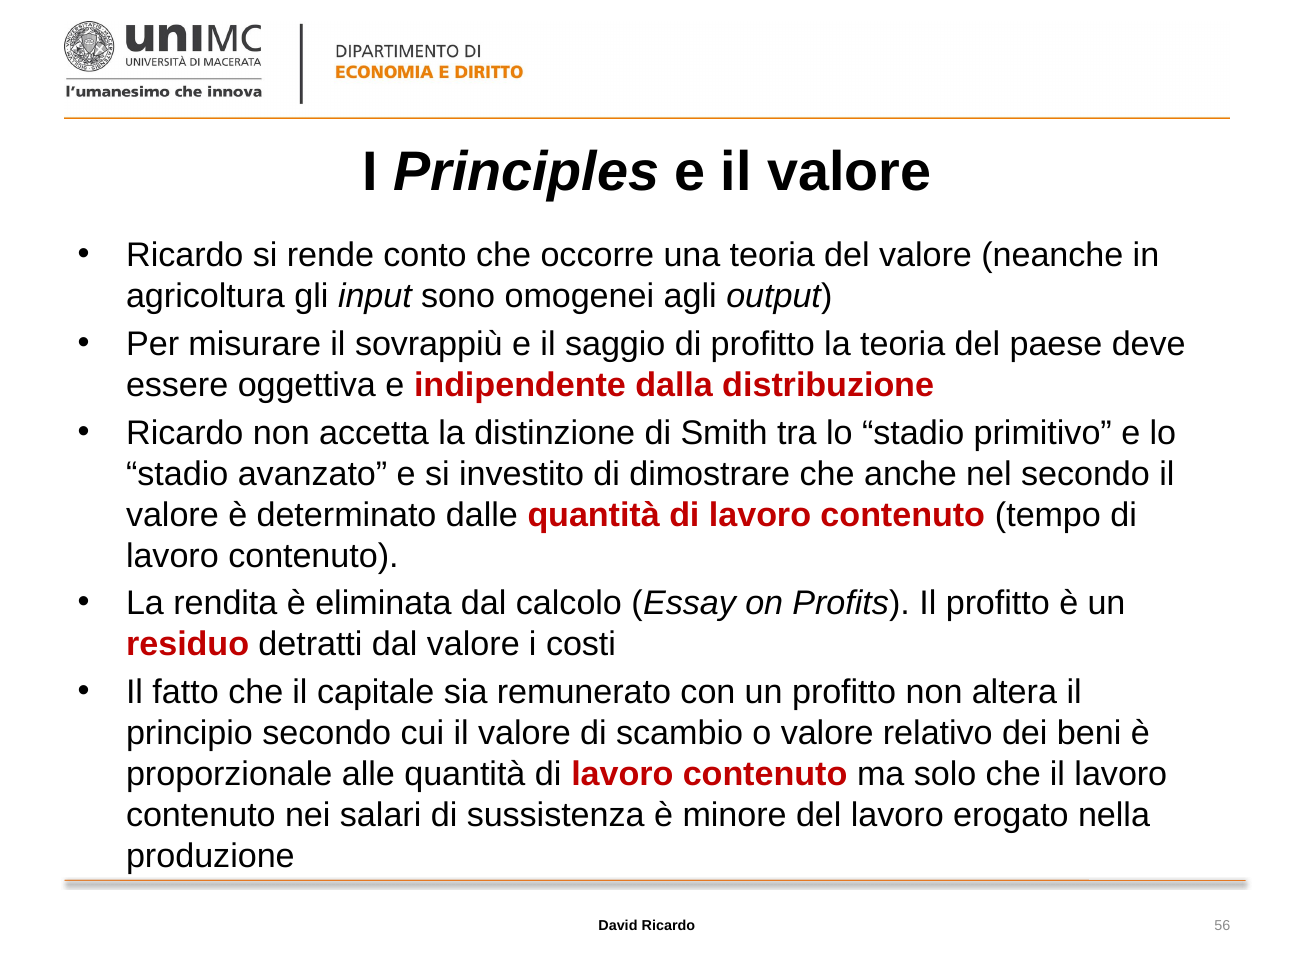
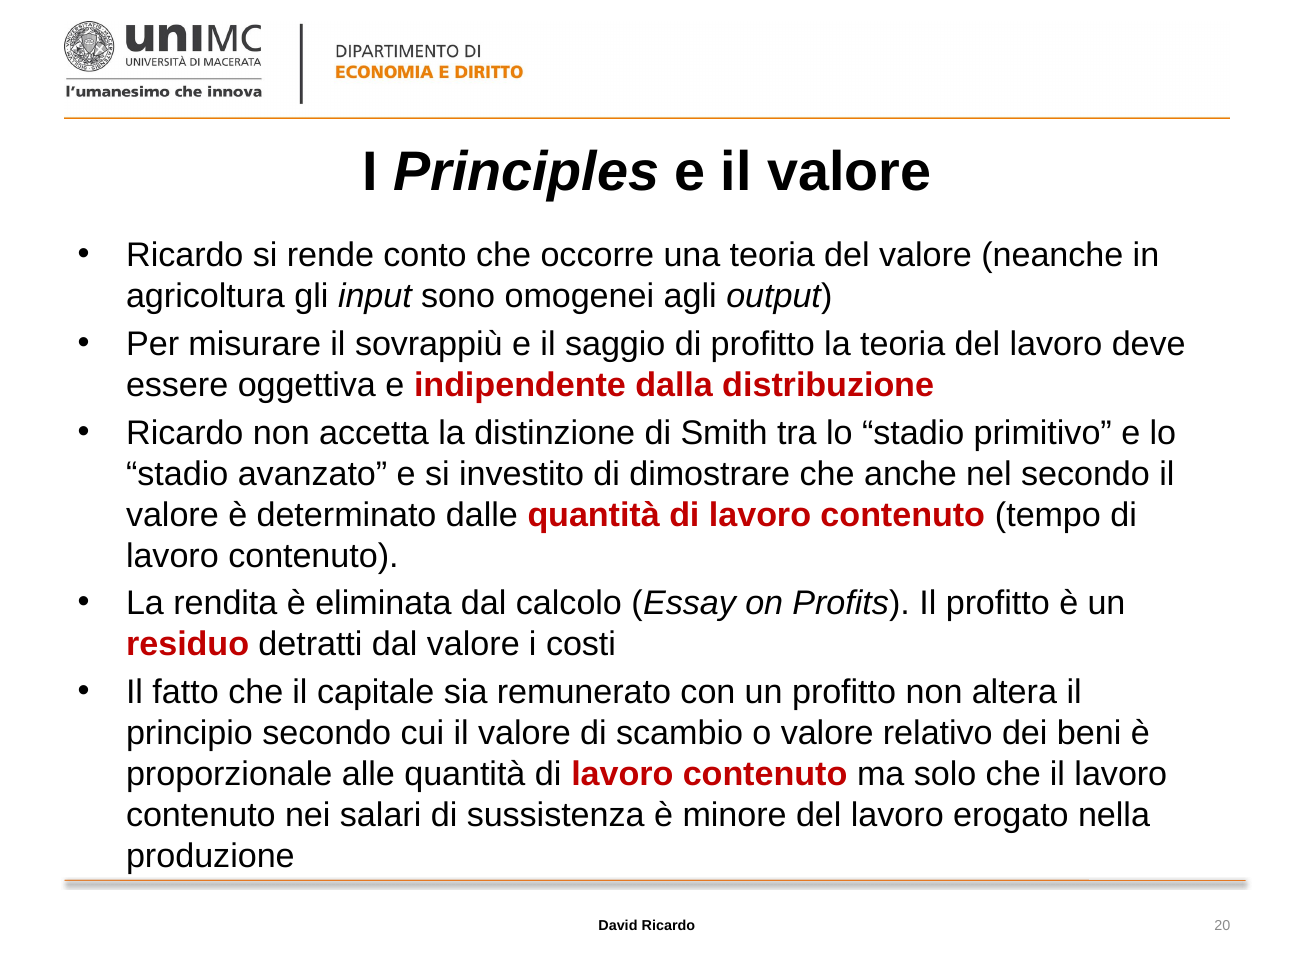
teoria del paese: paese -> lavoro (1056, 345)
56: 56 -> 20 (1222, 926)
